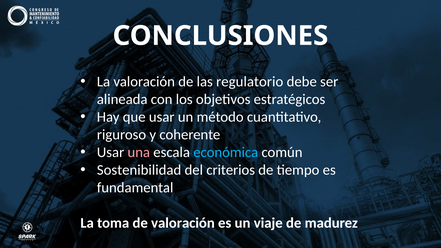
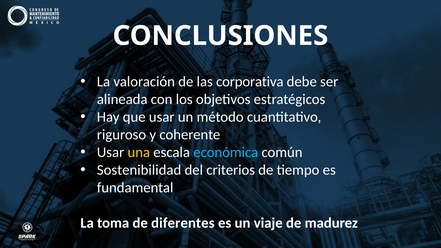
regulatorio: regulatorio -> corporativa (250, 82)
una colour: pink -> yellow (139, 152)
de valoración: valoración -> diferentes (183, 223)
